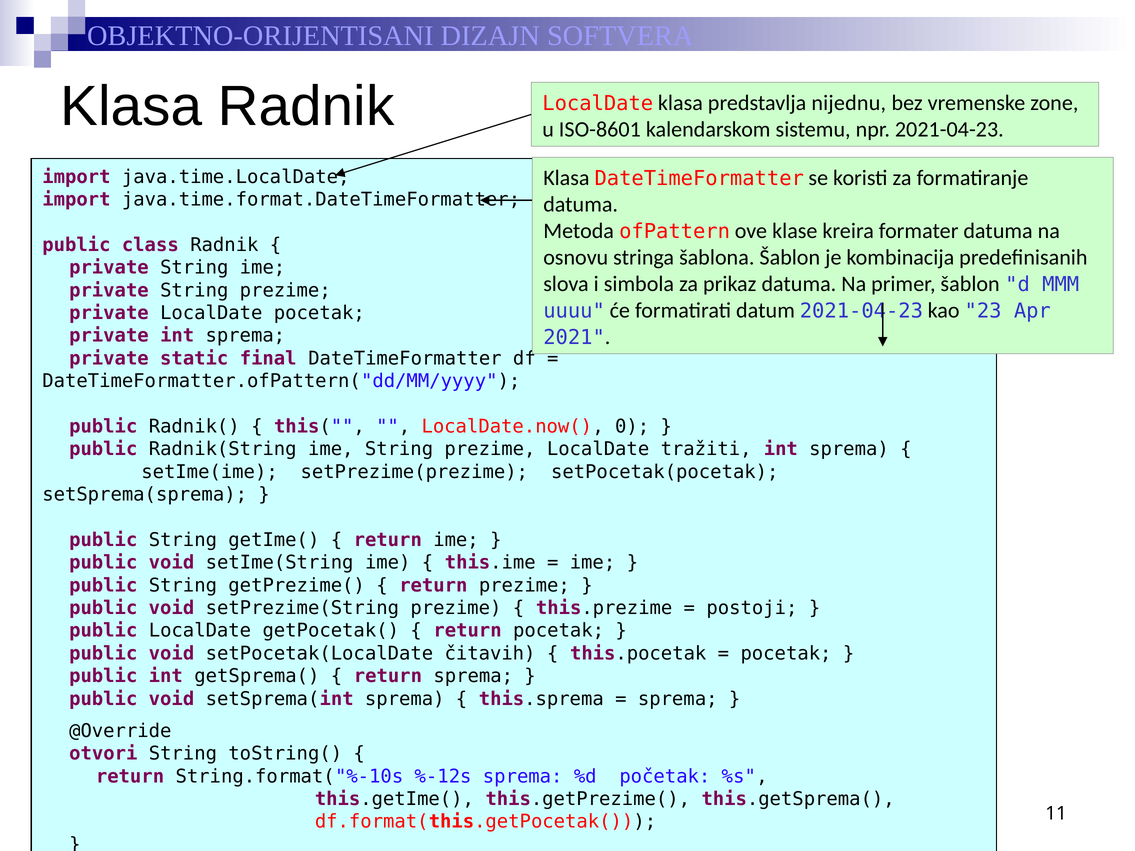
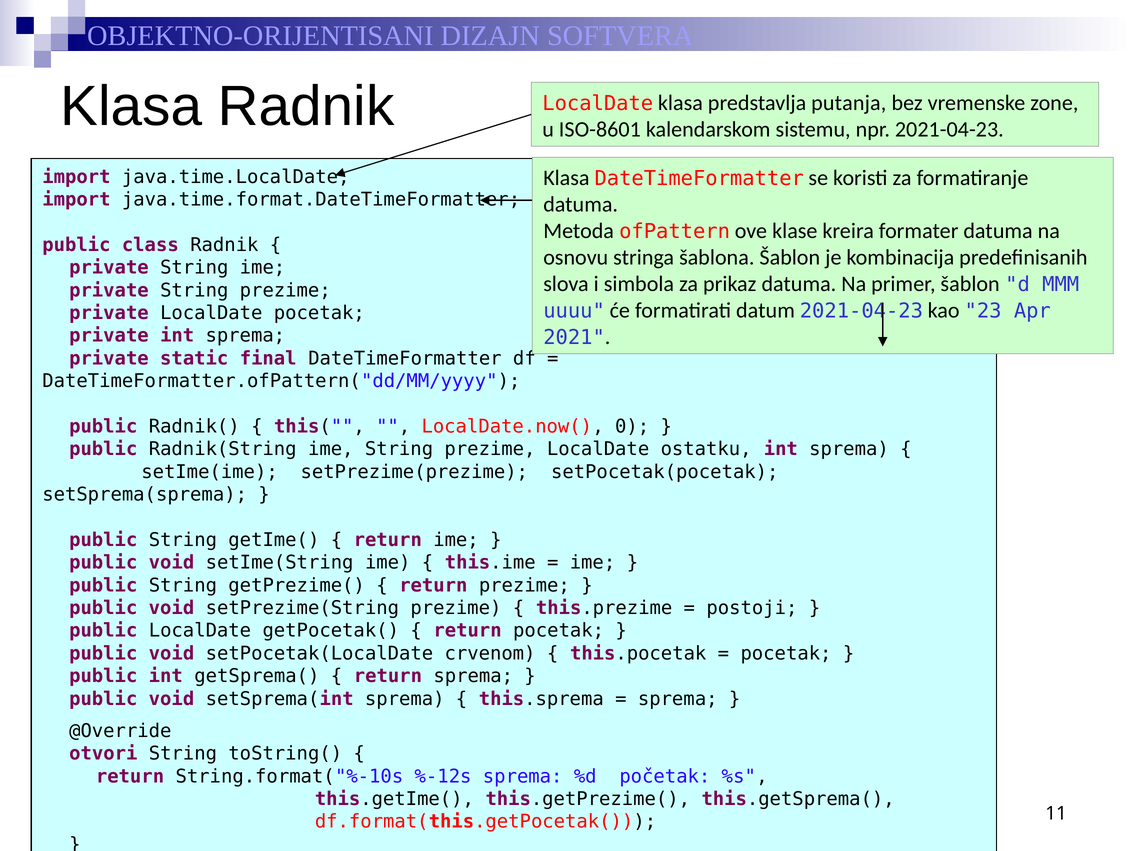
nijednu: nijednu -> putanja (849, 103)
tražiti: tražiti -> ostatku (706, 449)
čitavih: čitavih -> crvenom (490, 654)
